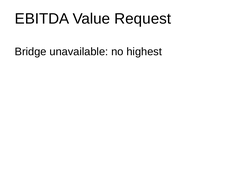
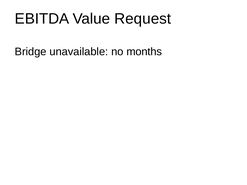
highest: highest -> months (144, 52)
